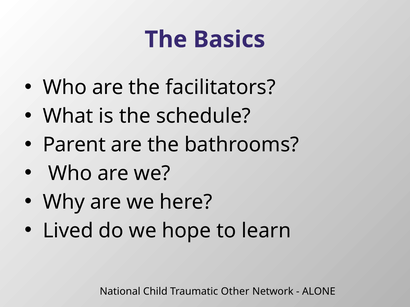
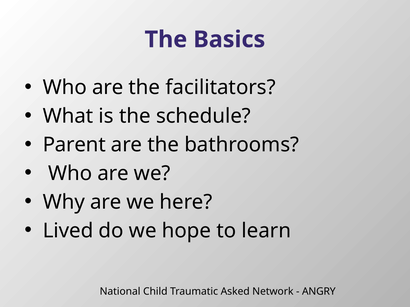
Other: Other -> Asked (235, 292)
ALONE: ALONE -> ANGRY (319, 292)
